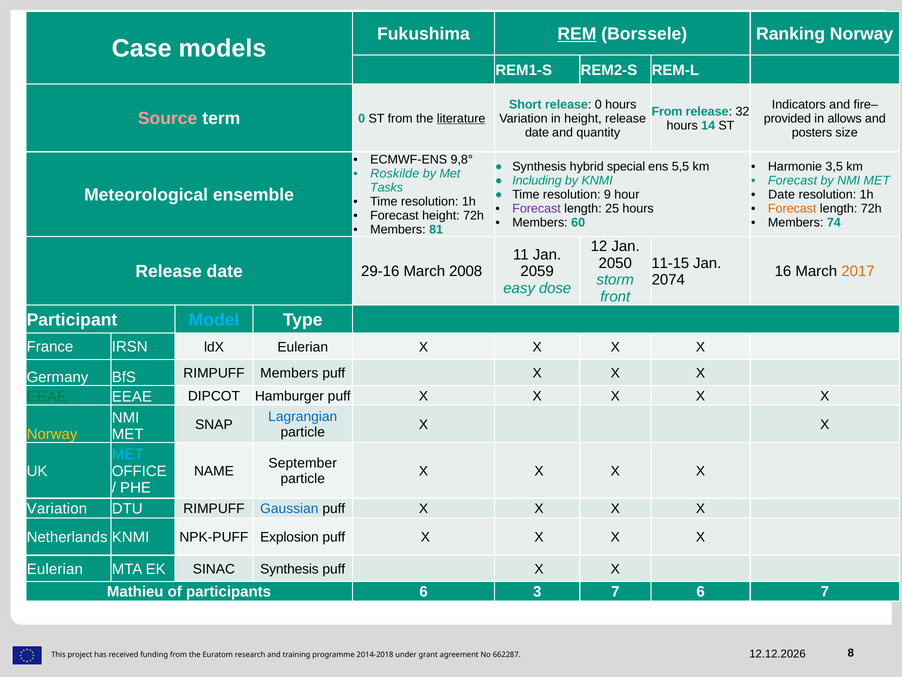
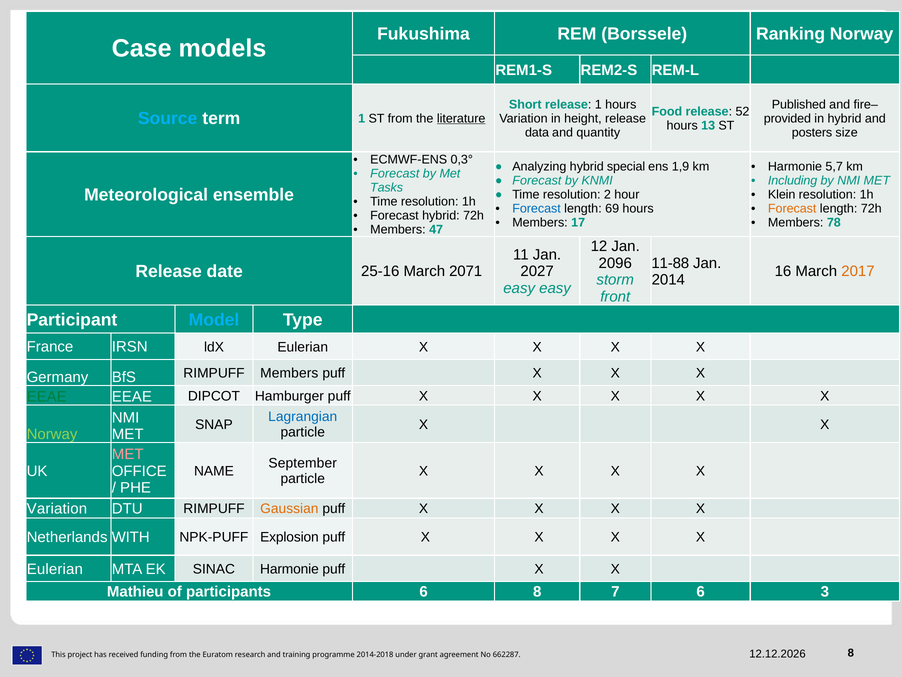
REM underline: present -> none (577, 34)
release 0: 0 -> 1 (598, 104)
Indicators: Indicators -> Published (799, 104)
From: From -> Food (667, 111)
32: 32 -> 52 (743, 111)
Source colour: pink -> light blue (168, 118)
term 0: 0 -> 1 (362, 118)
in allows: allows -> hybrid (845, 118)
14: 14 -> 13 (708, 125)
date: date -> data (537, 132)
9,8°: 9,8° -> 0,3° (462, 160)
Synthesis: Synthesis -> Analyzing (539, 167)
5,5: 5,5 -> 1,9 (681, 167)
3,5: 3,5 -> 5,7 (834, 167)
Roskilde: Roskilde -> Forecast (395, 174)
Including: Including -> Forecast (537, 181)
Forecast: Forecast -> Including (793, 181)
9: 9 -> 2 (607, 195)
Date: Date -> Klein (782, 195)
Forecast colour: purple -> blue (537, 209)
25: 25 -> 69 (612, 209)
Forecast height: height -> hybrid (441, 216)
60: 60 -> 17 (578, 223)
74: 74 -> 78 (834, 223)
81: 81 -> 47 (436, 230)
2050: 2050 -> 2096 (615, 263)
11-15: 11-15 -> 11-88 (670, 263)
29-16: 29-16 -> 25-16 (380, 271)
2008: 2008 -> 2071 (466, 271)
2059: 2059 -> 2027 (537, 271)
2074: 2074 -> 2014 (668, 280)
easy dose: dose -> easy (555, 288)
Norway colour: yellow -> light green (52, 434)
MET colour: light blue -> pink (128, 454)
Gaussian colour: blue -> orange (289, 508)
Netherlands KNMI: KNMI -> WITH (131, 537)
SINAC Synthesis: Synthesis -> Harmonie (289, 569)
6 3: 3 -> 8 (537, 592)
6 7: 7 -> 3 (825, 592)
